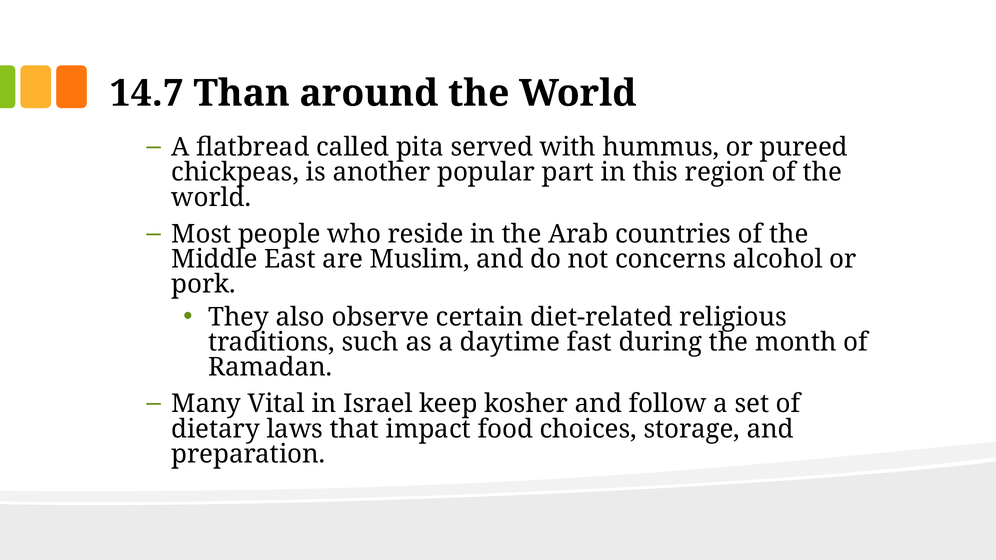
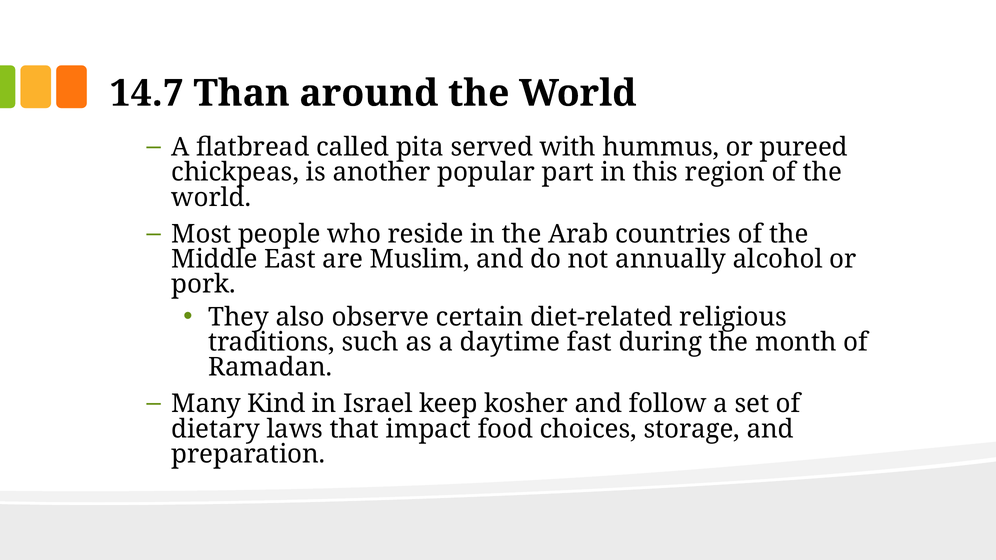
concerns: concerns -> annually (671, 259)
Vital: Vital -> Kind (276, 404)
